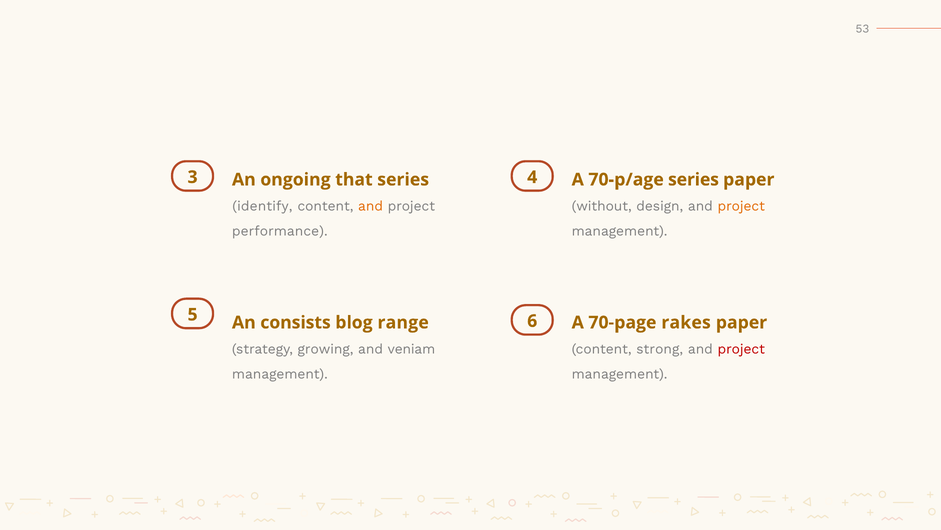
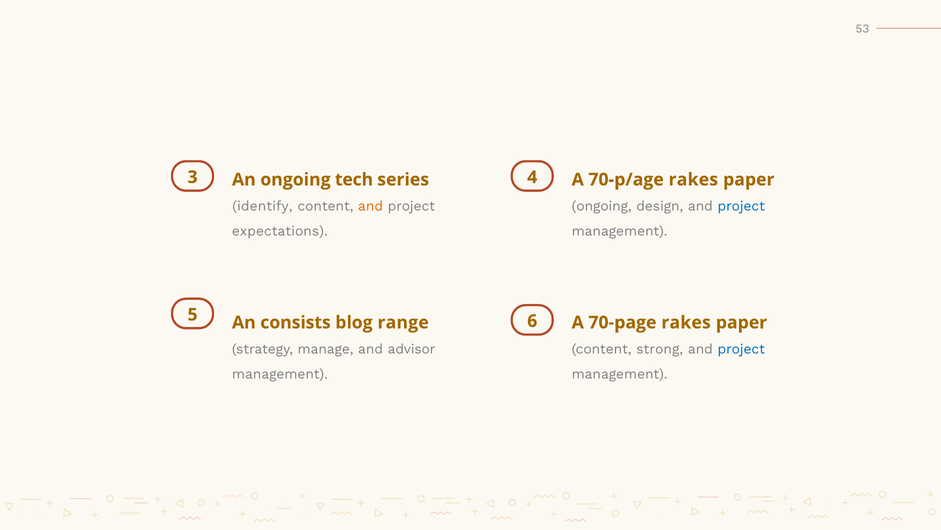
that: that -> tech (354, 179)
70-p/age series: series -> rakes (693, 179)
without: without -> ongoing (602, 206)
project colour: orange -> blue (741, 206)
performance: performance -> expectations (280, 231)
growing: growing -> manage (326, 349)
veniam: veniam -> advisor (411, 349)
project colour: red -> blue (741, 349)
